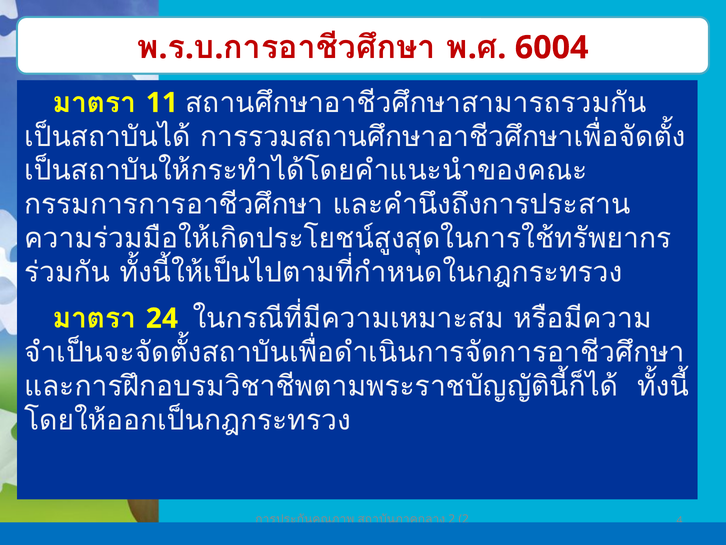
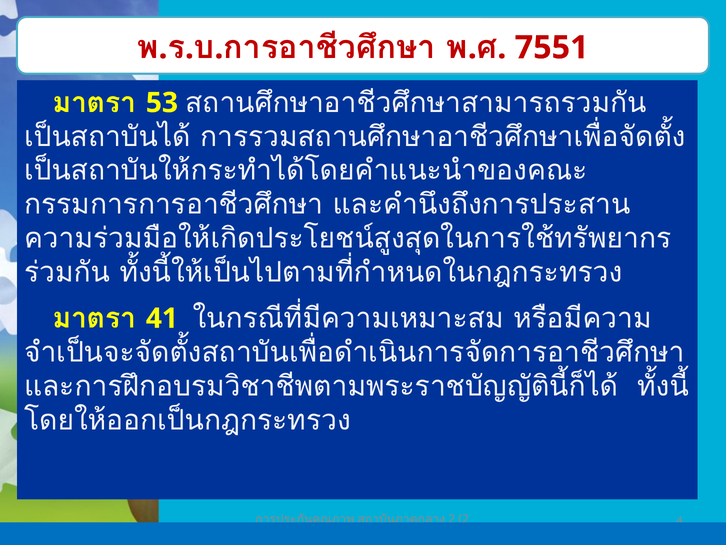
6004: 6004 -> 7551 (552, 48)
11: 11 -> 53 (162, 103)
24: 24 -> 41 (162, 318)
